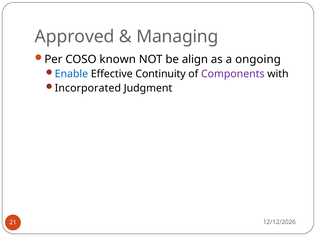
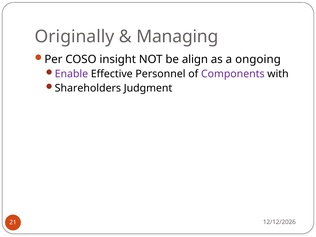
Approved: Approved -> Originally (75, 37)
known: known -> insight (118, 59)
Enable colour: blue -> purple (71, 74)
Continuity: Continuity -> Personnel (160, 74)
Incorporated: Incorporated -> Shareholders (88, 88)
